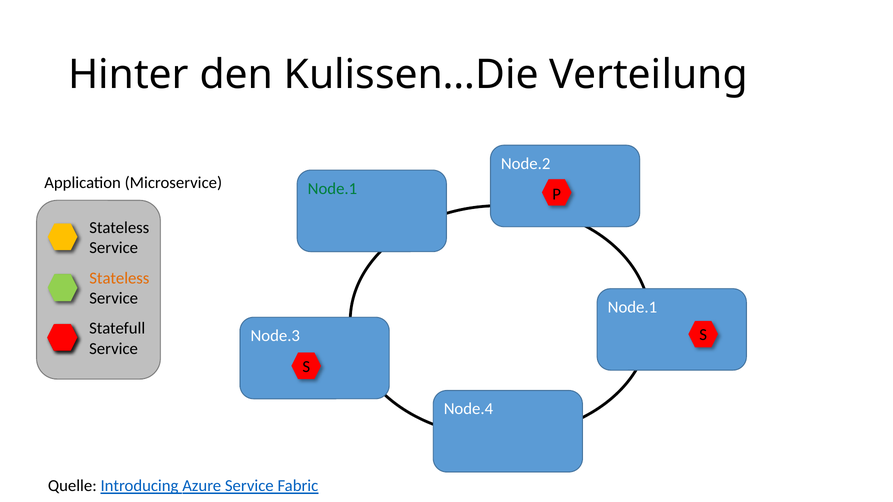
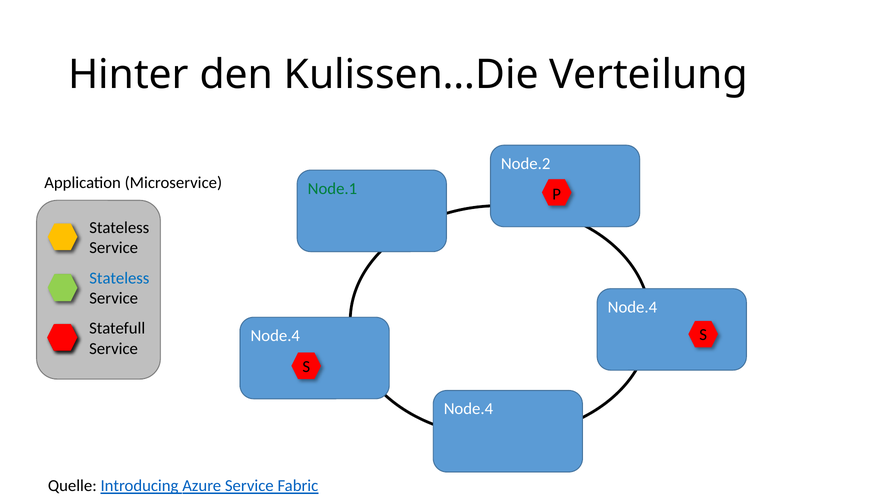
Stateless colour: orange -> blue (119, 279)
Node.1: Node.1 -> Node.4 (632, 307)
Node.3: Node.3 -> Node.4 (275, 336)
